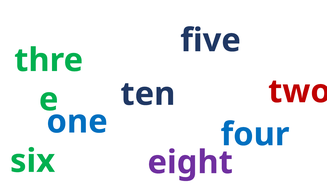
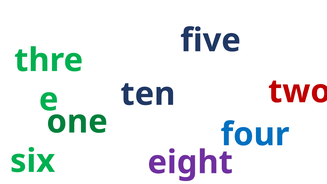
one colour: blue -> green (77, 122)
